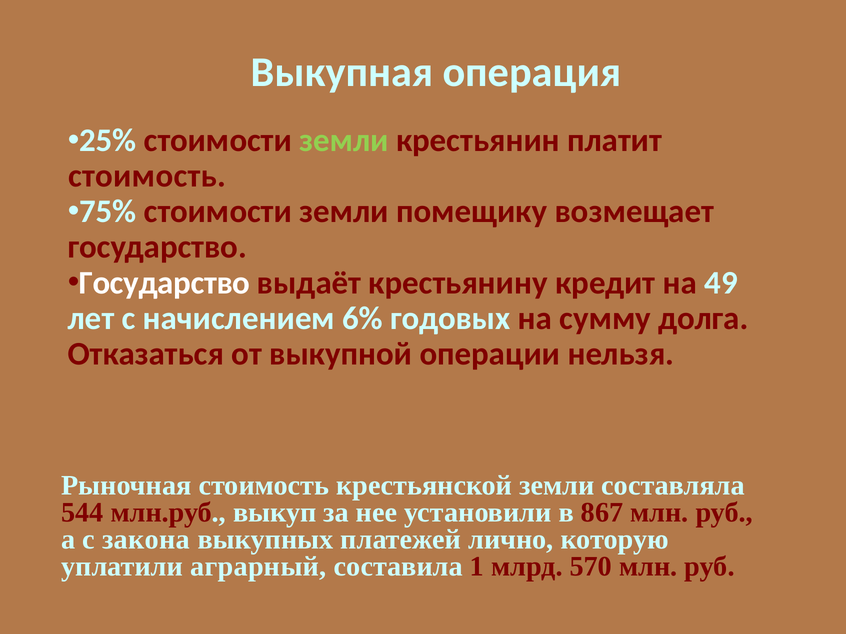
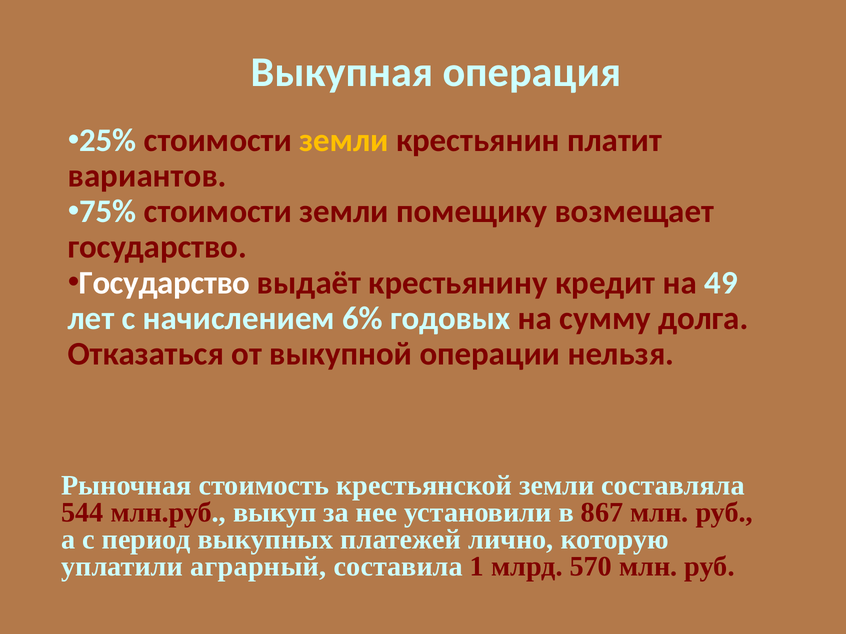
земли colour: light green -> yellow (344, 141)
стоимость: стоимость -> вариантов (147, 176)
закона: закона -> период (146, 540)
